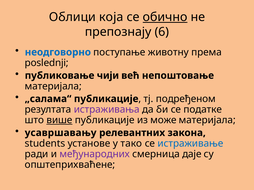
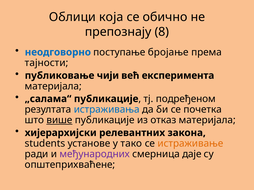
обично underline: present -> none (165, 17)
6: 6 -> 8 (162, 32)
животну: животну -> бројање (168, 52)
poslednji: poslednji -> тајности (47, 63)
непоштовање: непоштовање -> експеримента (178, 76)
истраживања colour: purple -> blue (107, 110)
податке: податке -> почетка (203, 110)
може: може -> отказ (163, 120)
усавршавању: усавршавању -> хијерархијски (61, 133)
истраживање colour: blue -> orange (190, 144)
